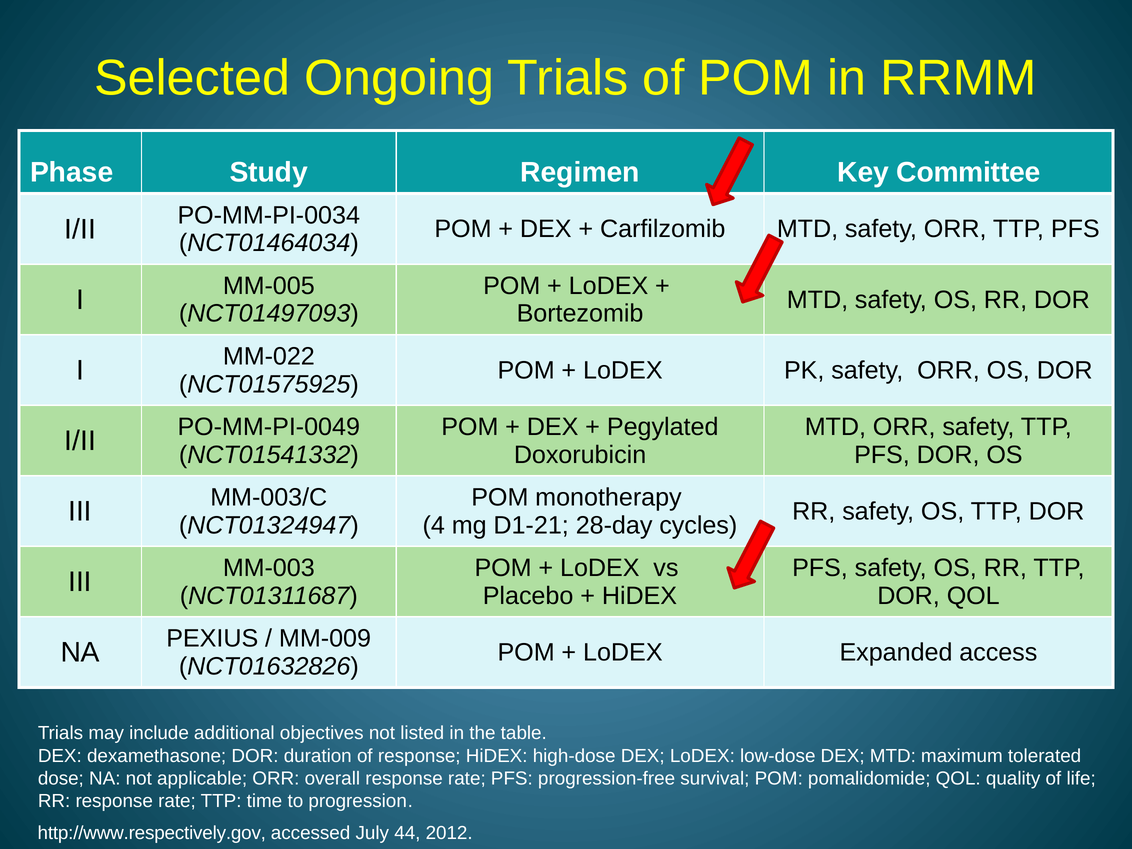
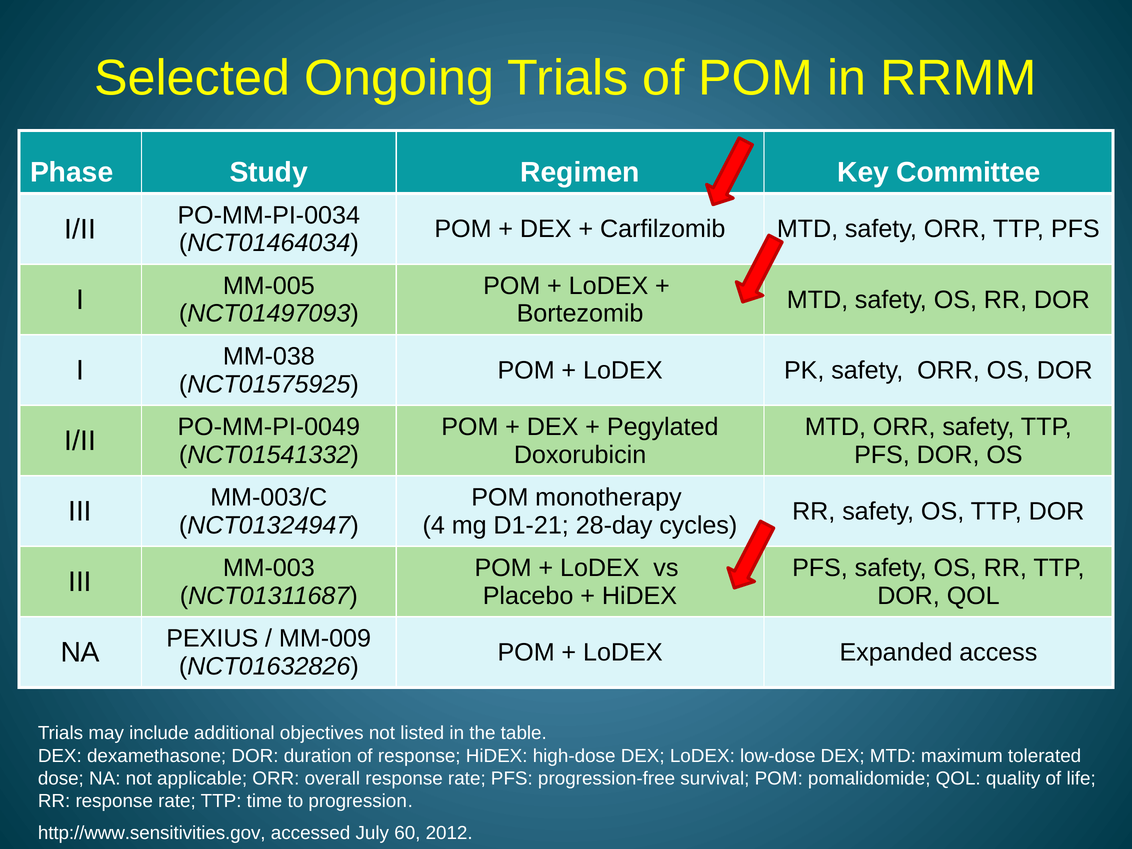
MM-022: MM-022 -> MM-038 (269, 356)
http://www.respectively.gov: http://www.respectively.gov -> http://www.sensitivities.gov (152, 833)
44: 44 -> 60 (407, 833)
